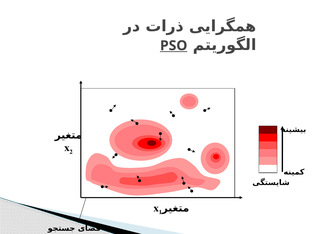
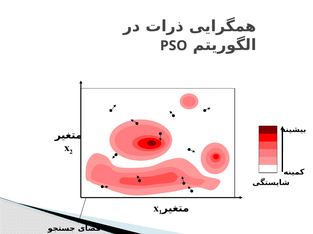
PSO underline: present -> none (174, 46)
